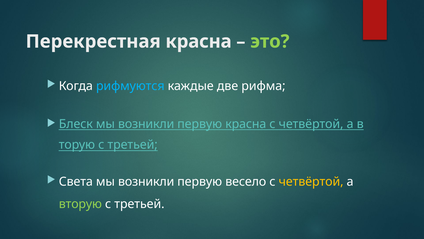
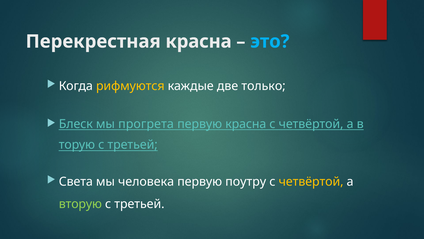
это colour: light green -> light blue (270, 41)
рифмуются colour: light blue -> yellow (130, 86)
рифма: рифма -> только (263, 86)
возникли: возникли -> прогрета (146, 124)
возникли: возникли -> человека (146, 181)
весело: весело -> поутру (246, 181)
